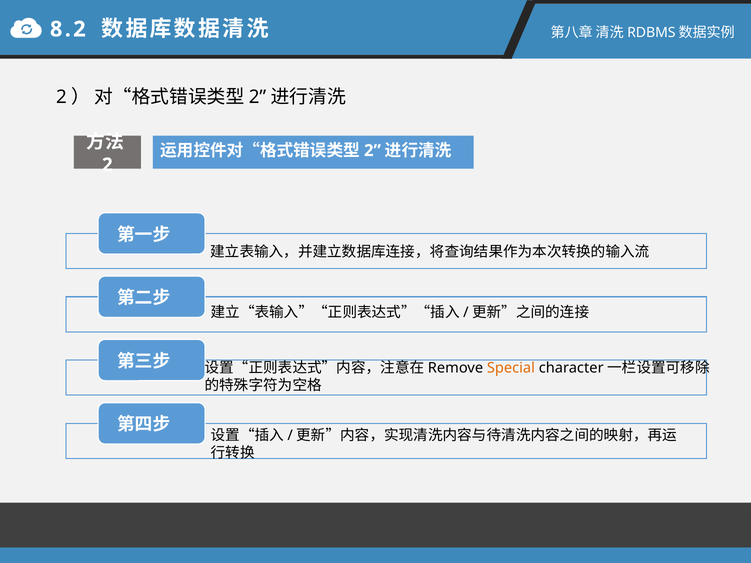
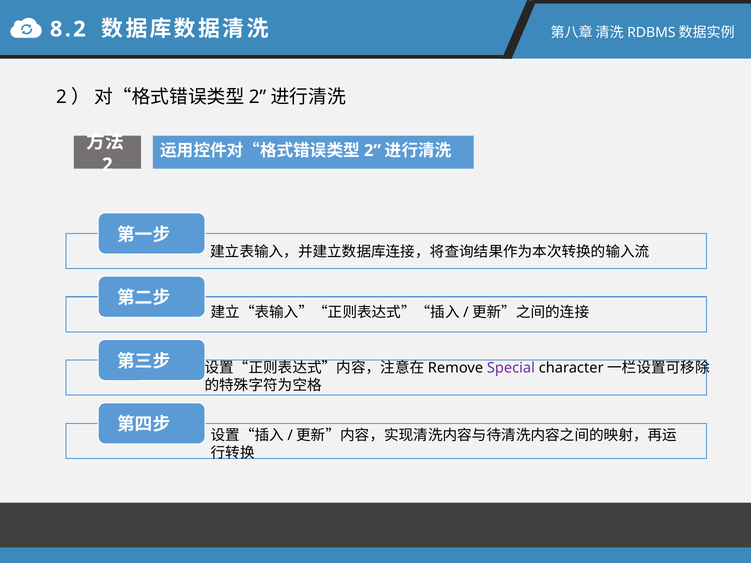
Special colour: orange -> purple (511, 368)
